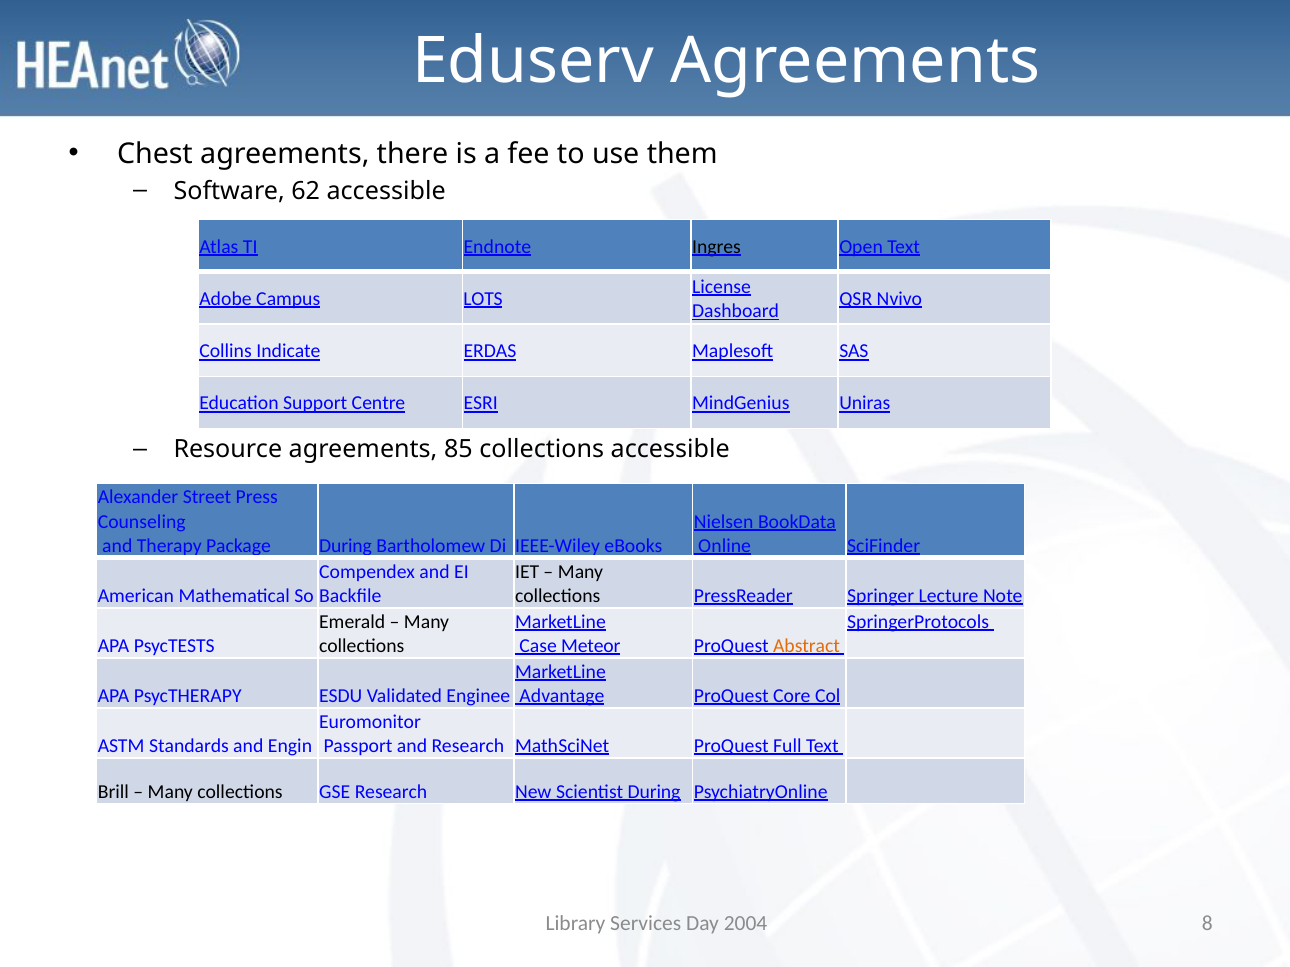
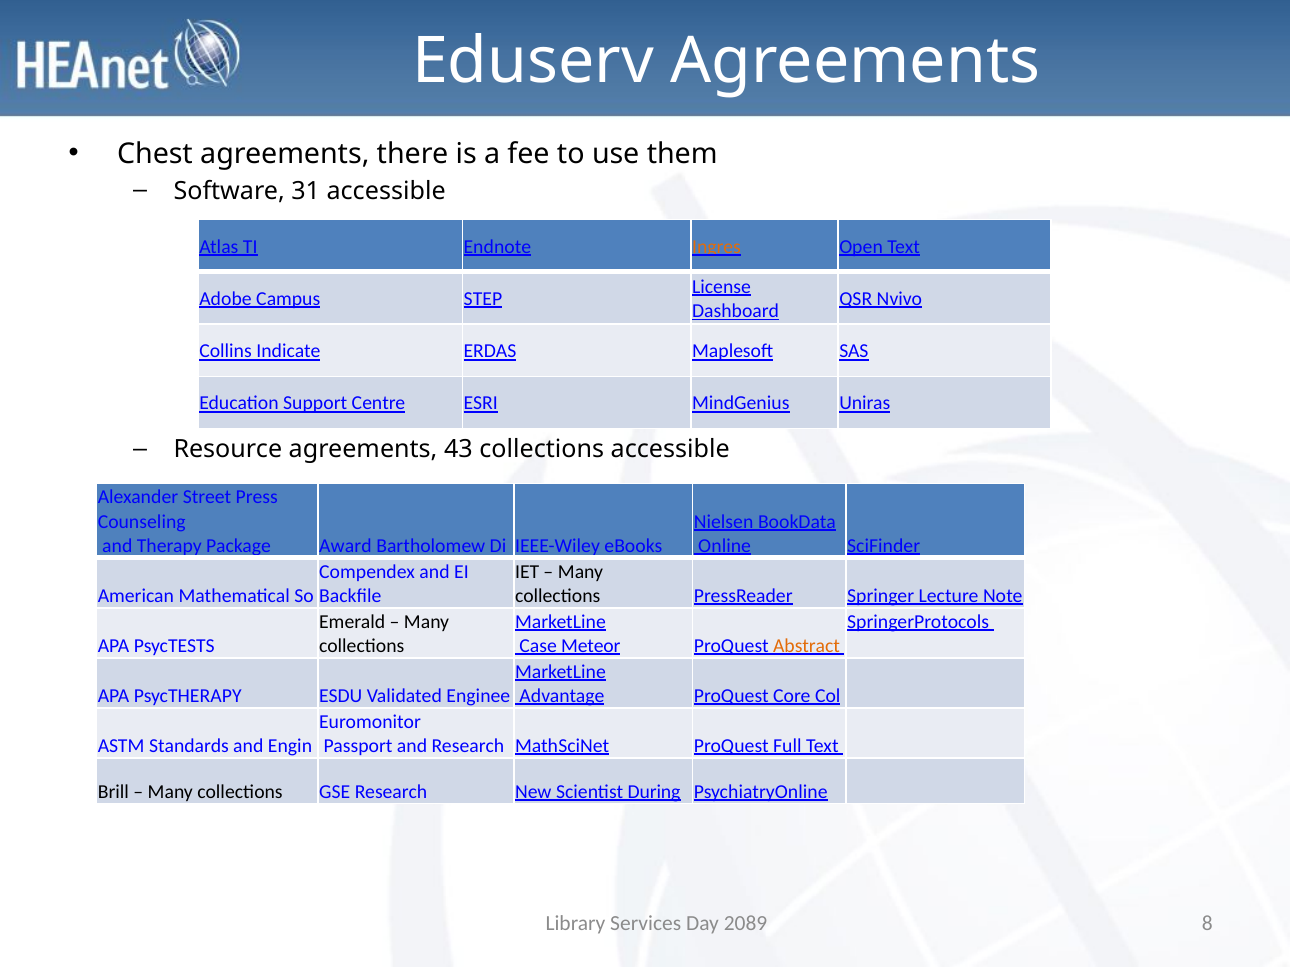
62: 62 -> 31 (306, 191)
Ingres colour: black -> orange (716, 247)
LOTS: LOTS -> STEP (483, 299)
85: 85 -> 43 (458, 449)
Package During: During -> Award (345, 546)
2004: 2004 -> 2089 (746, 924)
